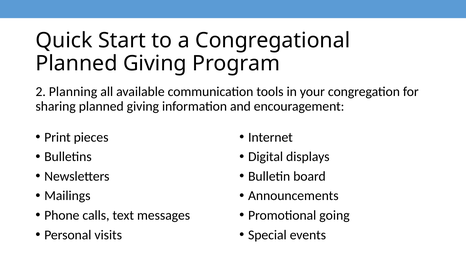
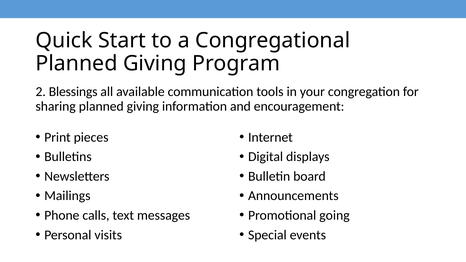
Planning: Planning -> Blessings (73, 92)
